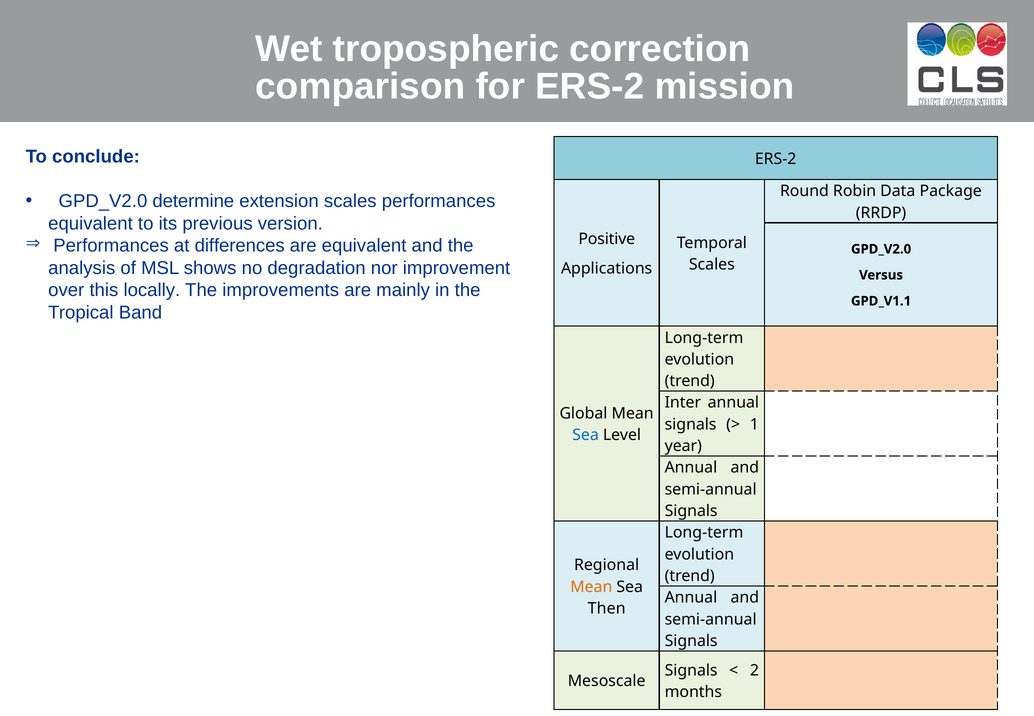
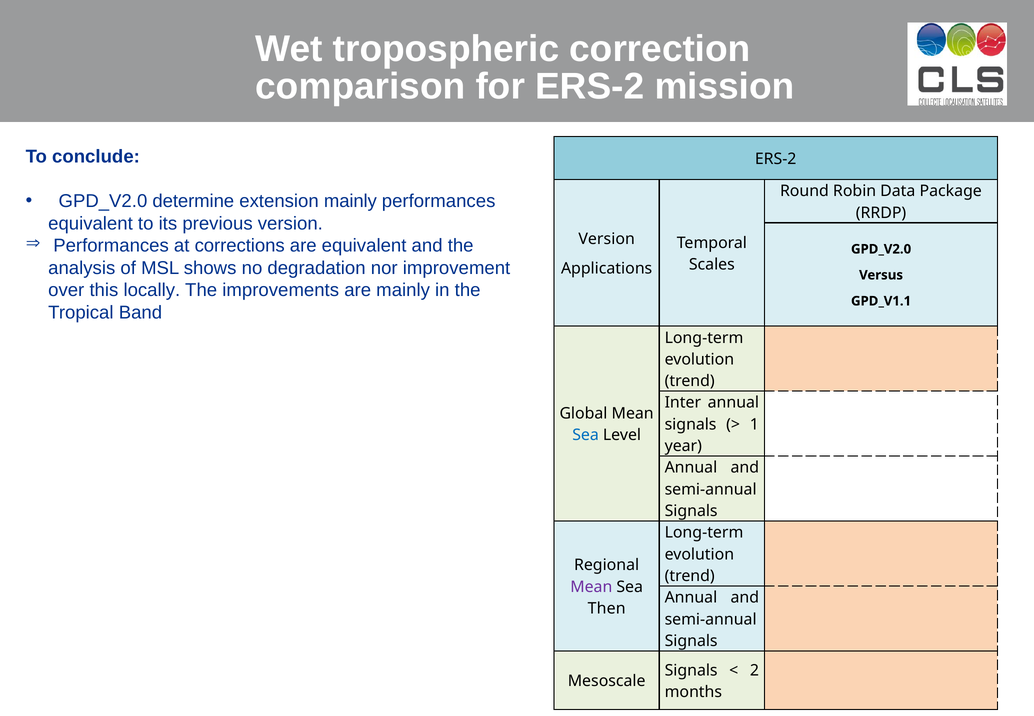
extension scales: scales -> mainly (350, 201)
Positive: Positive -> Version (607, 239)
differences: differences -> corrections (240, 246)
Mean colour: orange -> purple (591, 587)
